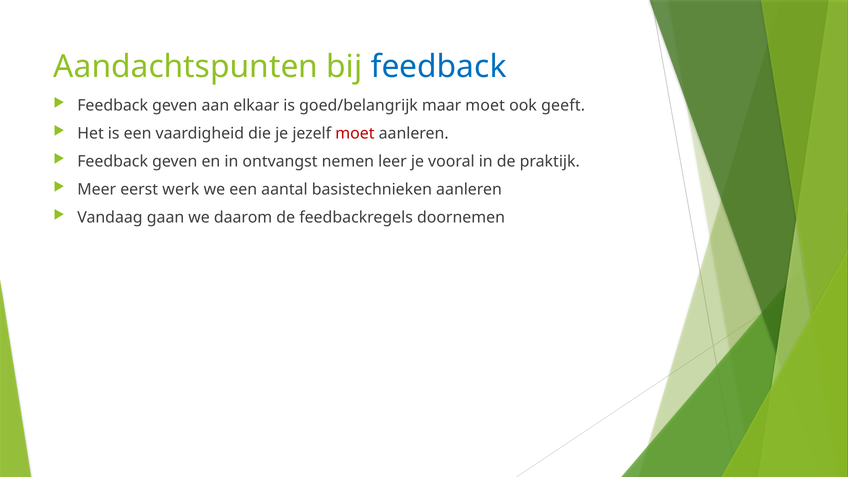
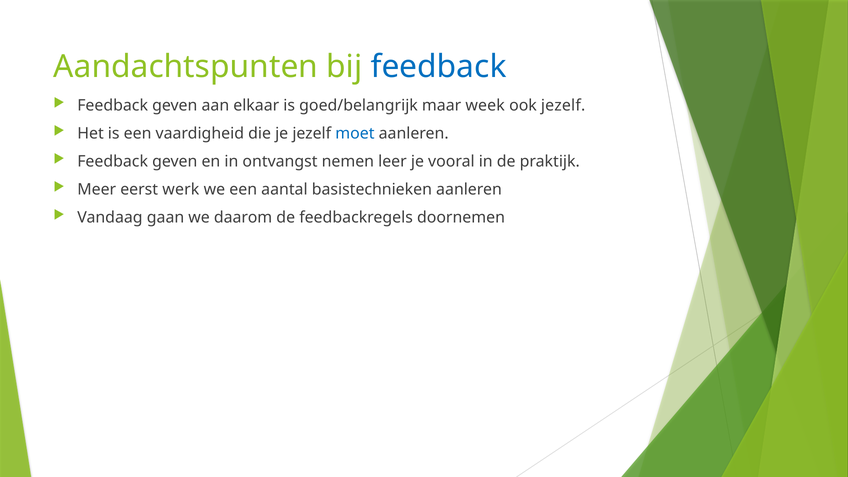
maar moet: moet -> week (485, 106)
ook geeft: geeft -> jezelf (563, 106)
moet colour: red -> blue (355, 134)
